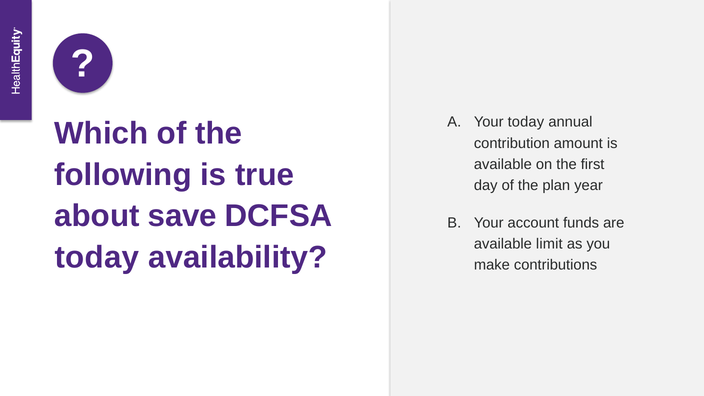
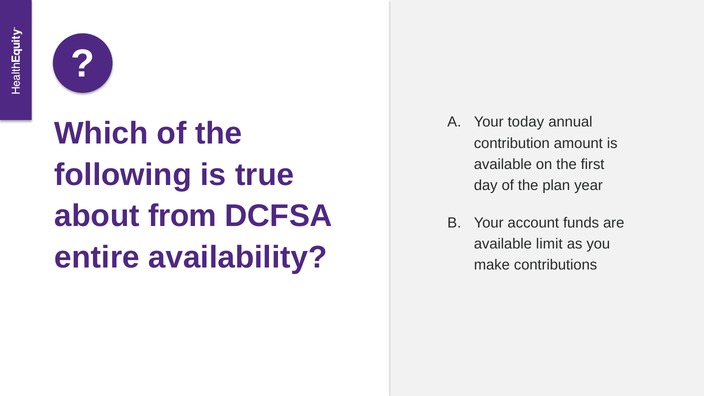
save: save -> from (182, 216)
today: today -> entire (97, 257)
